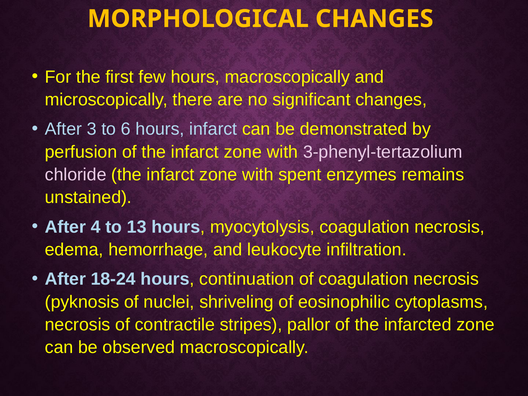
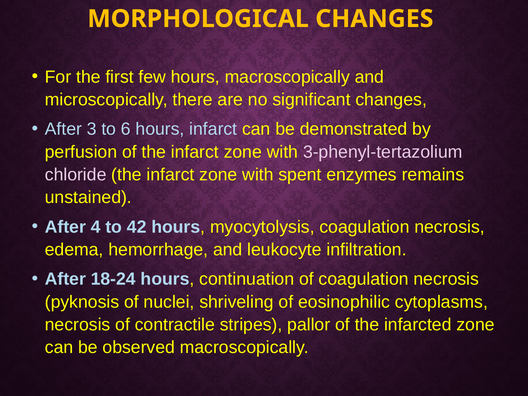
13: 13 -> 42 (137, 227)
